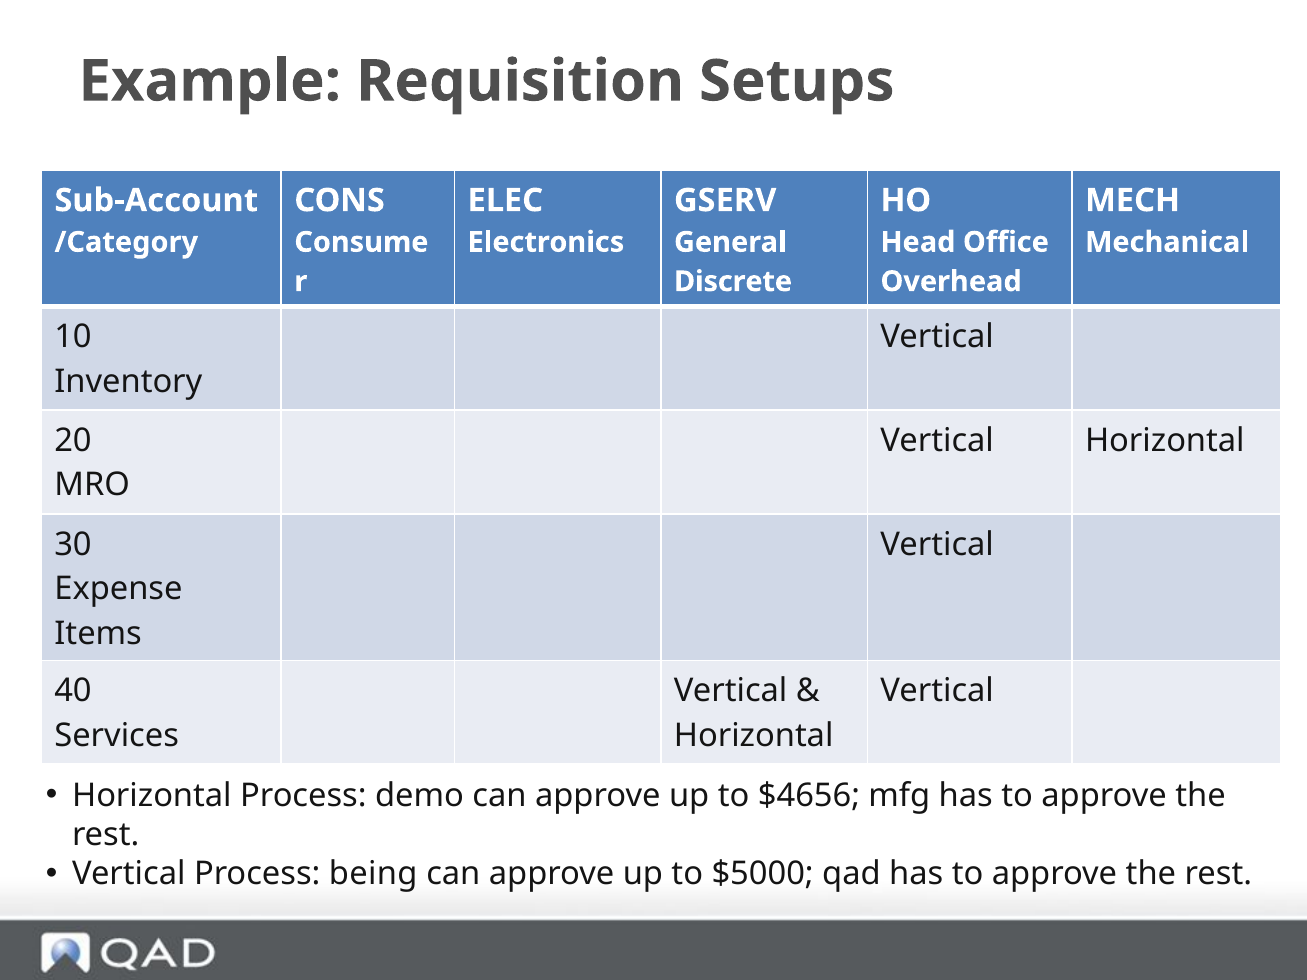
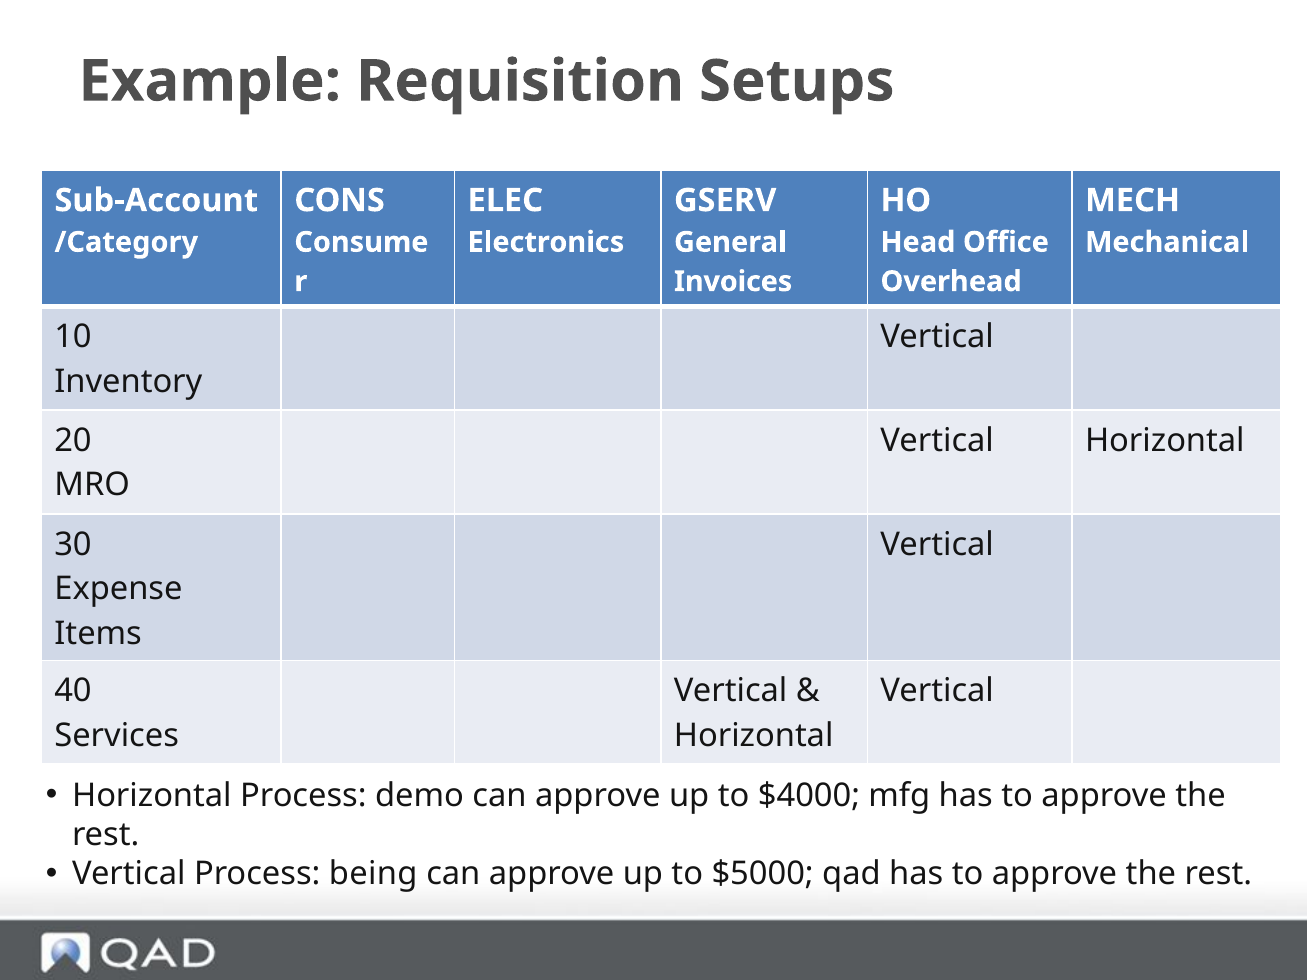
Discrete: Discrete -> Invoices (733, 282)
$4656: $4656 -> $4000 (809, 796)
